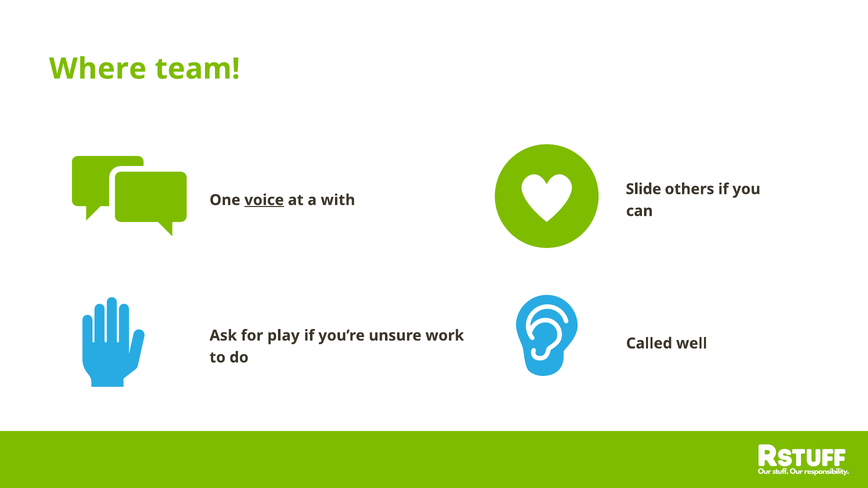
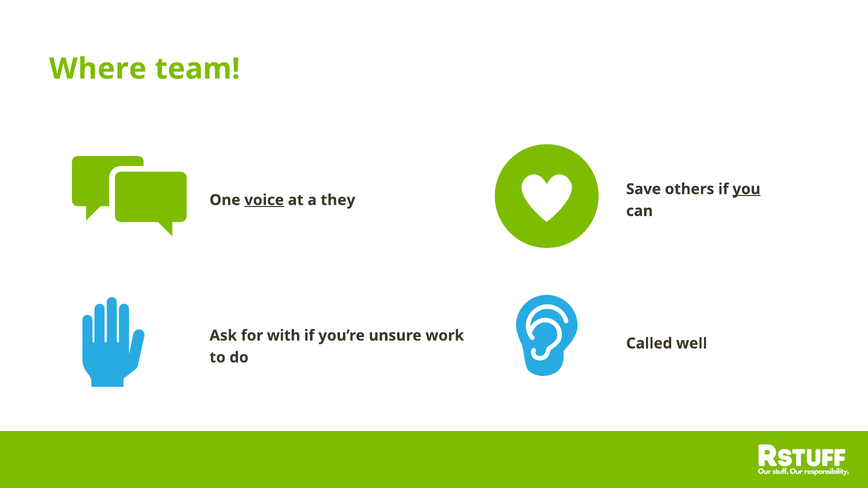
Slide: Slide -> Save (644, 189)
you underline: none -> present (746, 189)
with: with -> they (338, 200)
play: play -> with (284, 336)
